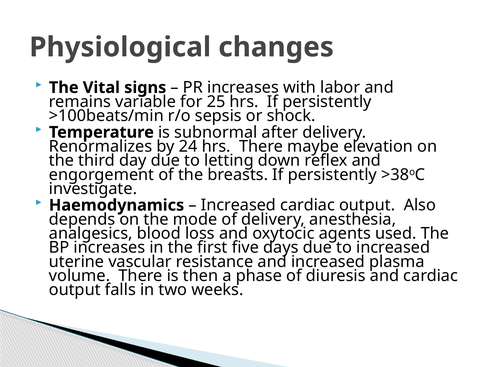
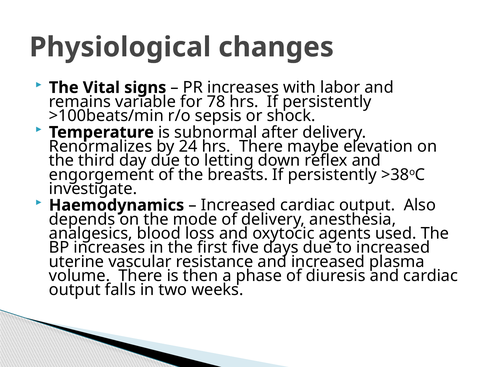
25: 25 -> 78 (216, 102)
